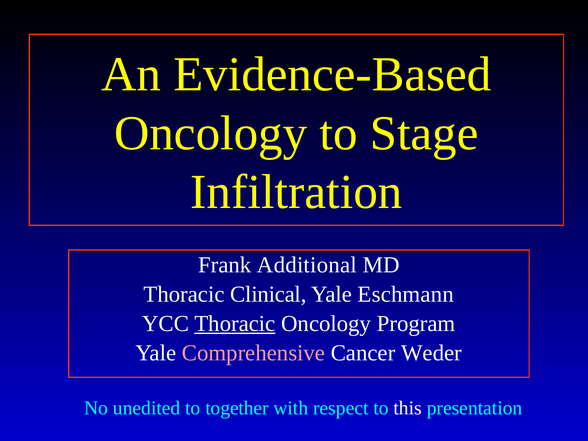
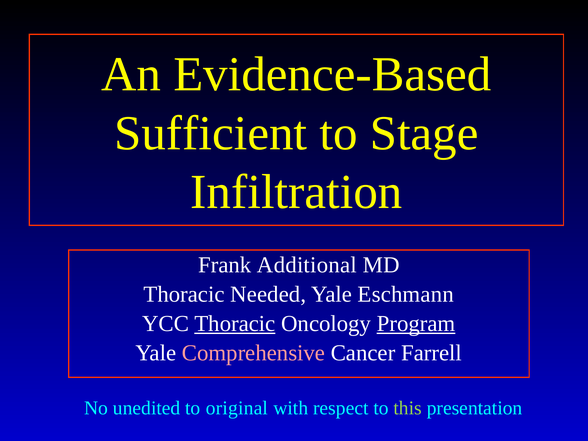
Oncology: Oncology -> Sufficient (211, 133)
Clinical: Clinical -> Needed (268, 294)
Program underline: none -> present (416, 324)
Weder: Weder -> Farrell (431, 353)
together: together -> original (237, 408)
this colour: white -> light green (408, 408)
